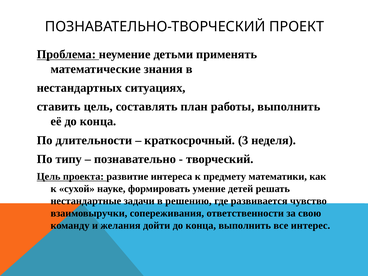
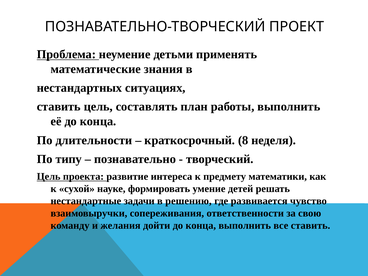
3: 3 -> 8 (243, 140)
все интерес: интерес -> ставить (311, 226)
